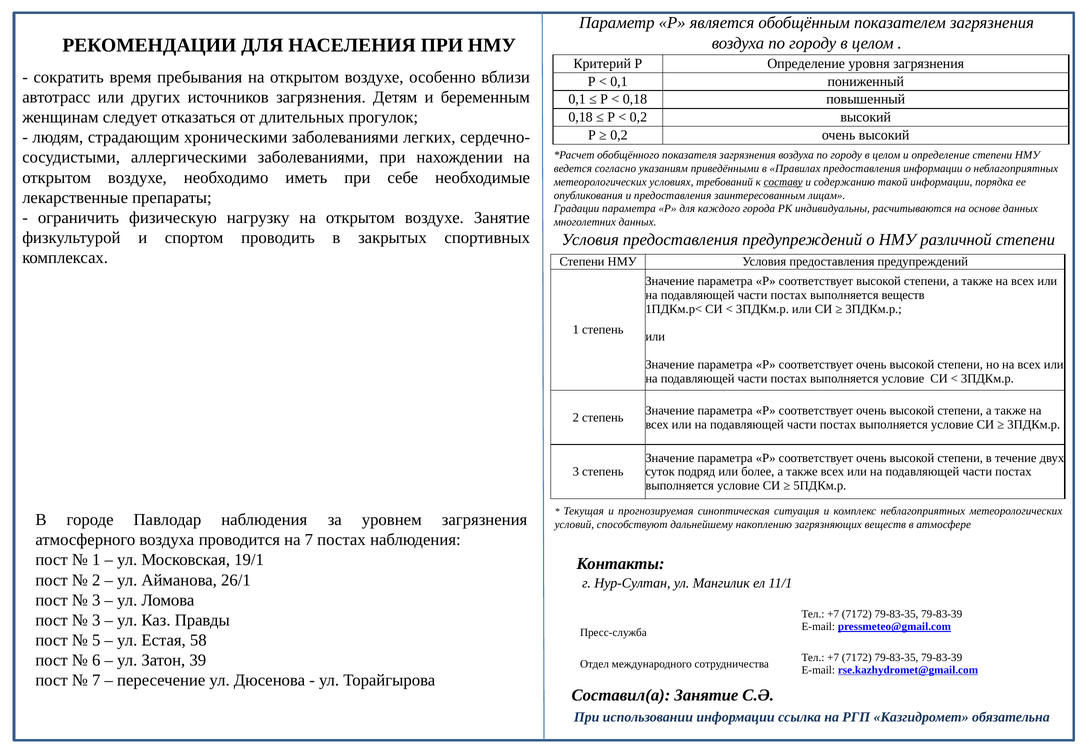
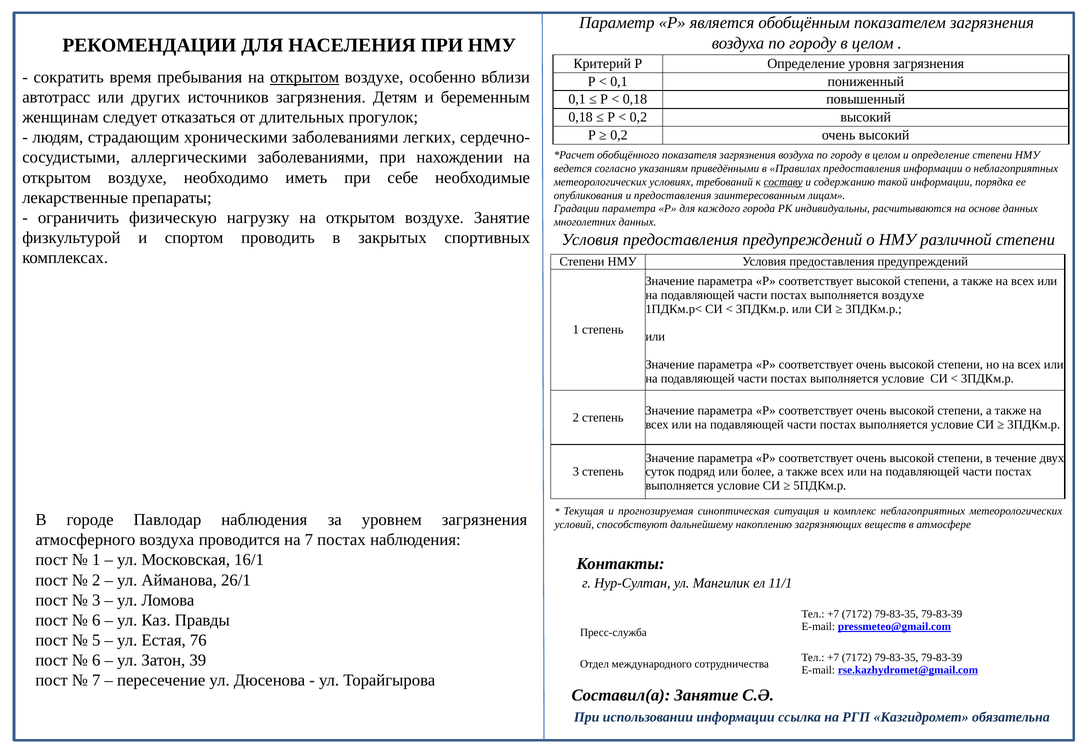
открытом underline: none -> present (305, 77)
выполняется веществ: веществ -> воздухе (903, 295)
19/1: 19/1 -> 16/1 (249, 560)
3: 3 -> 6 (96, 620)
58: 58 -> 76 (198, 640)
